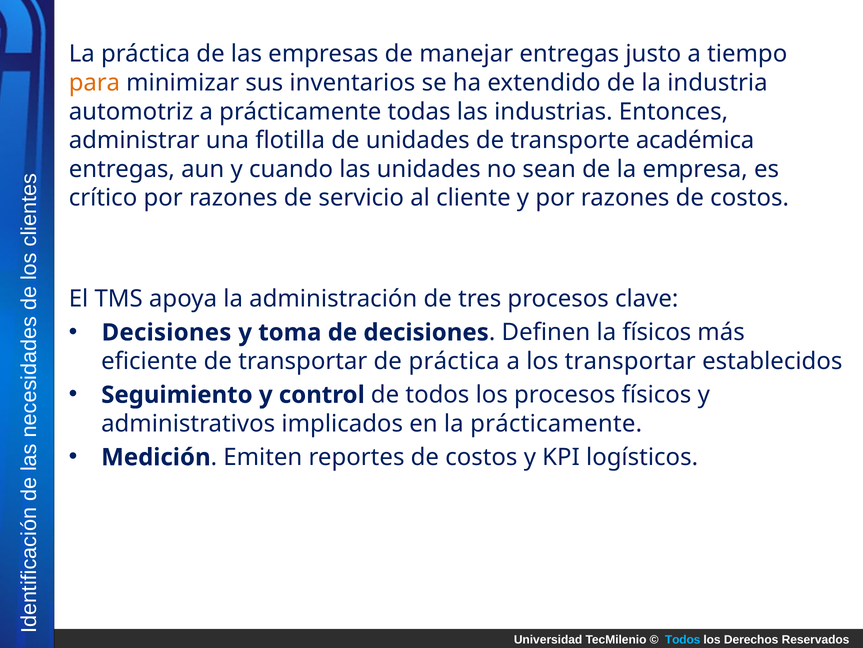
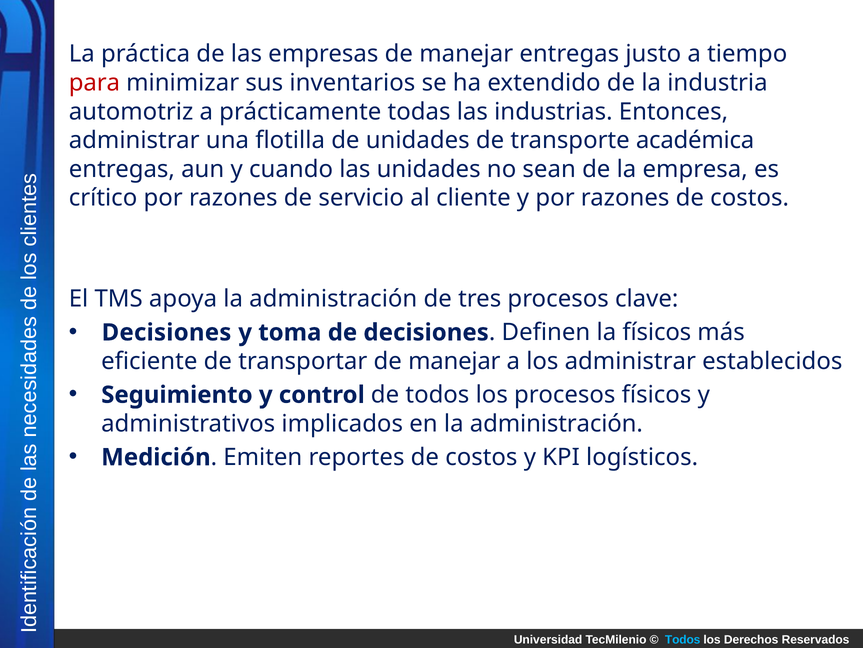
para colour: orange -> red (94, 83)
transportar de práctica: práctica -> manejar (454, 361)
los transportar: transportar -> administrar (630, 361)
en la prácticamente: prácticamente -> administración (556, 423)
